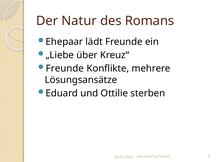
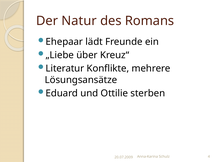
Freunde: Freunde -> Literatur (65, 68)
